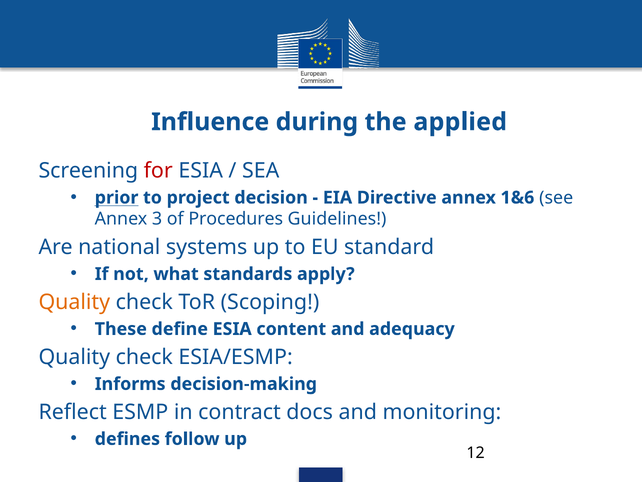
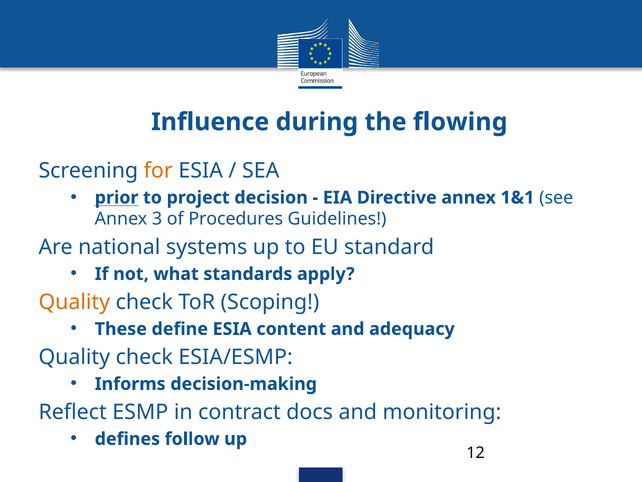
applied: applied -> flowing (460, 122)
for colour: red -> orange (158, 171)
1&6: 1&6 -> 1&1 (517, 197)
